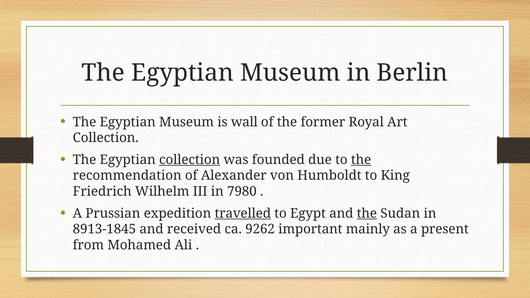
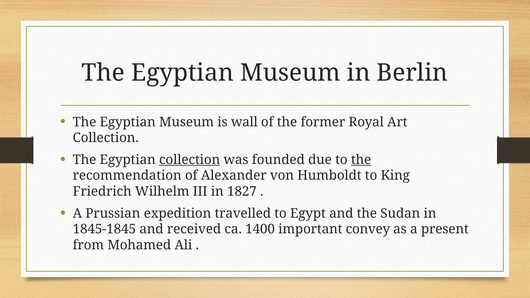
7980: 7980 -> 1827 (242, 192)
travelled underline: present -> none (243, 213)
the underline: present -> none (367, 213)
8913-1845: 8913-1845 -> 1845-1845 (104, 229)
9262: 9262 -> 1400 (260, 229)
mainly: mainly -> convey (368, 229)
